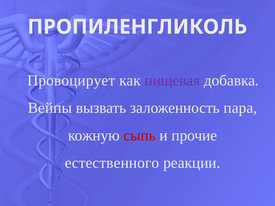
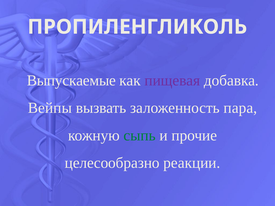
Провоцирует: Провоцирует -> Выпускаемые (71, 81)
сыпь colour: red -> green (140, 136)
естественного: естественного -> целесообразно (112, 163)
